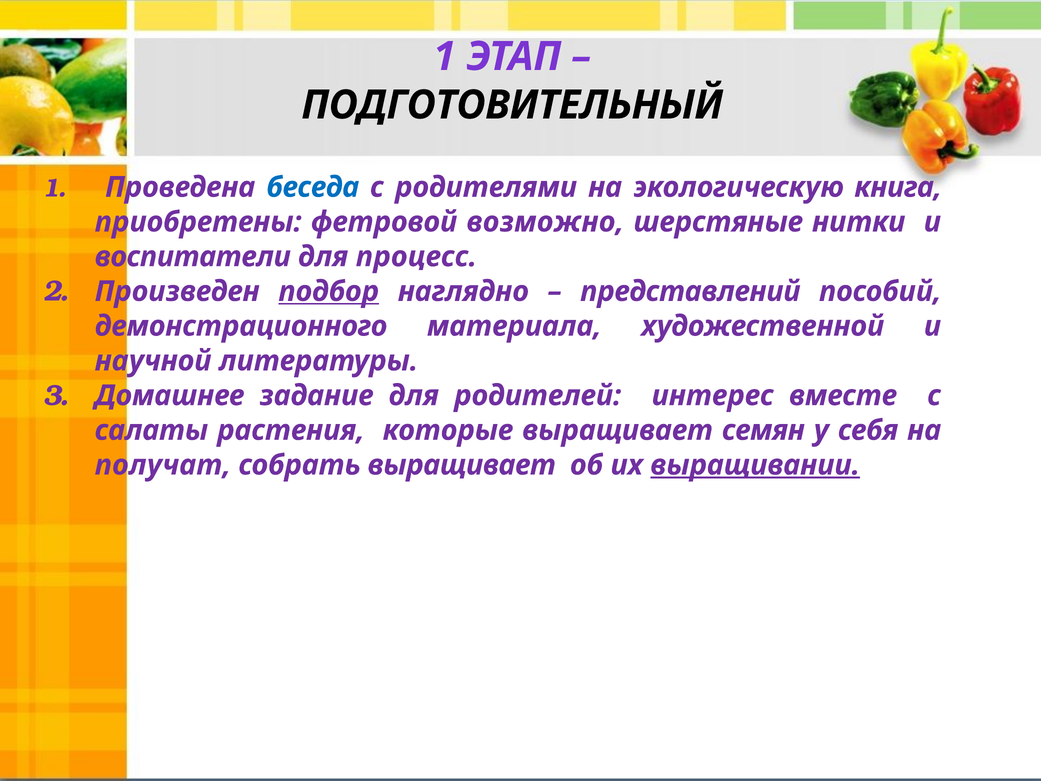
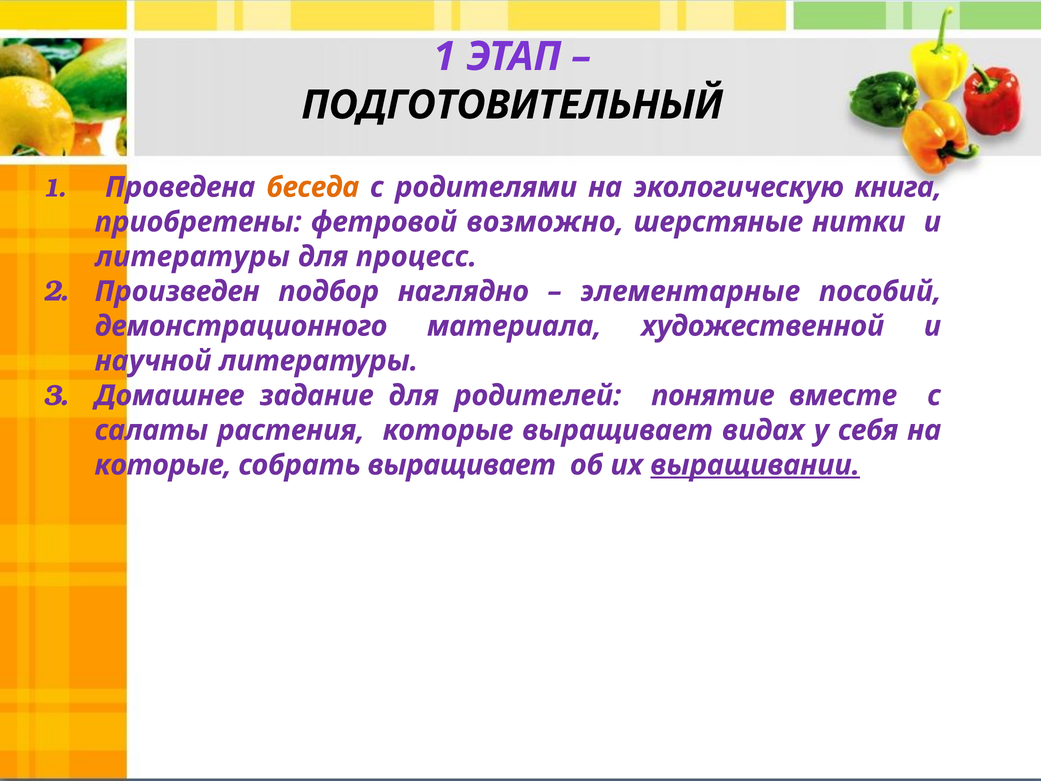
беседа colour: blue -> orange (313, 187)
воспитатели: воспитатели -> литературы (193, 257)
подбор underline: present -> none (329, 291)
представлений: представлений -> элементарные (690, 291)
интерес: интерес -> понятие (713, 395)
семян: семян -> видах (763, 430)
получат: получат -> которые (163, 465)
